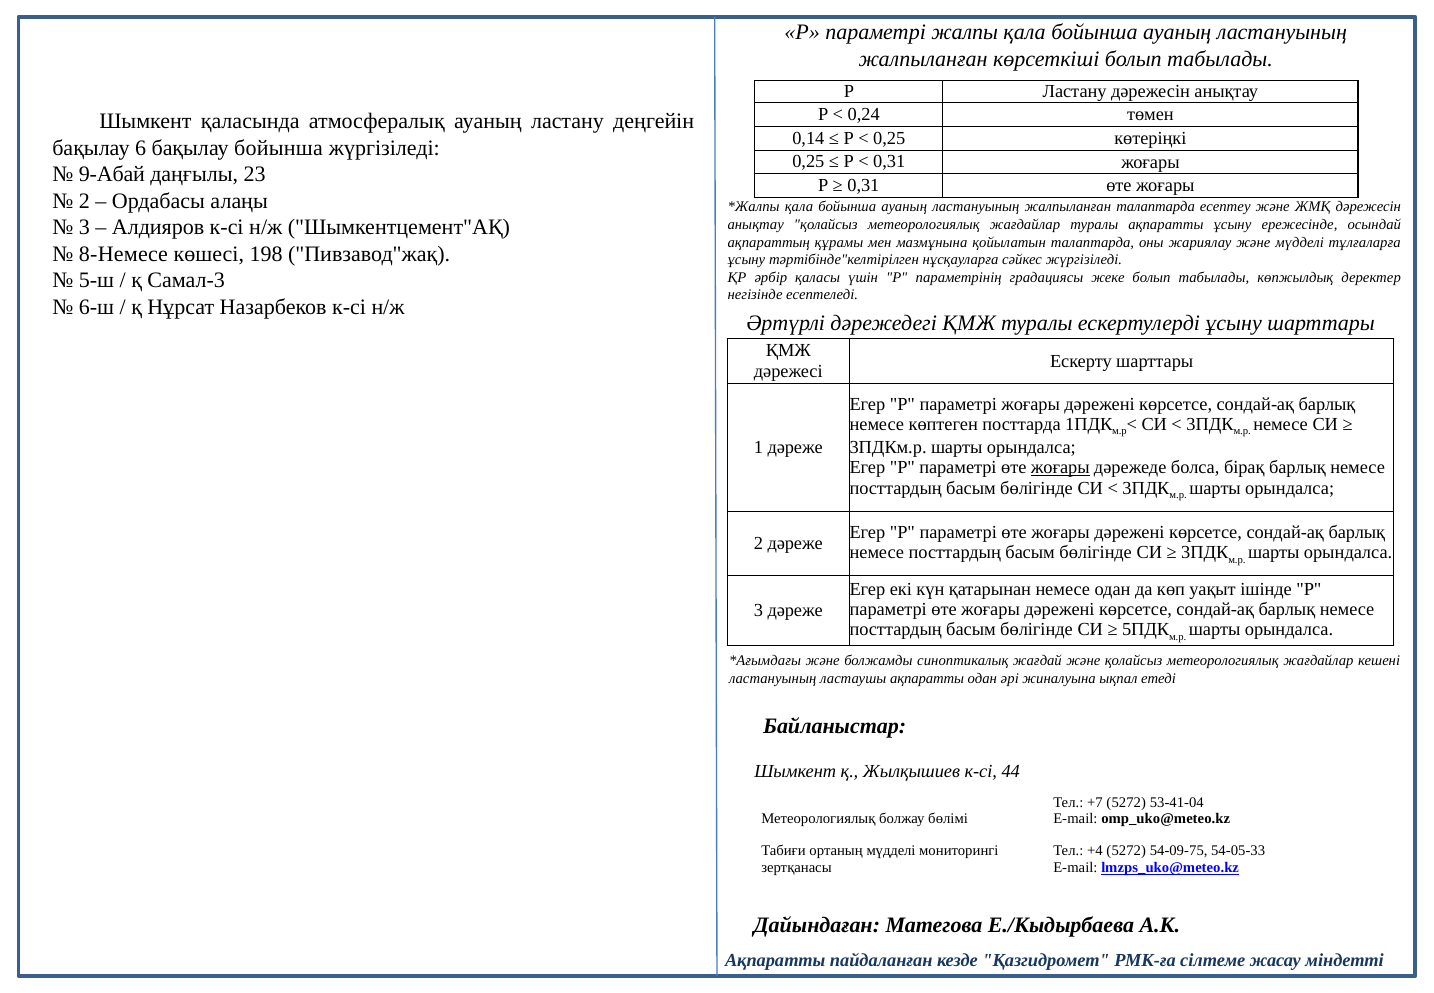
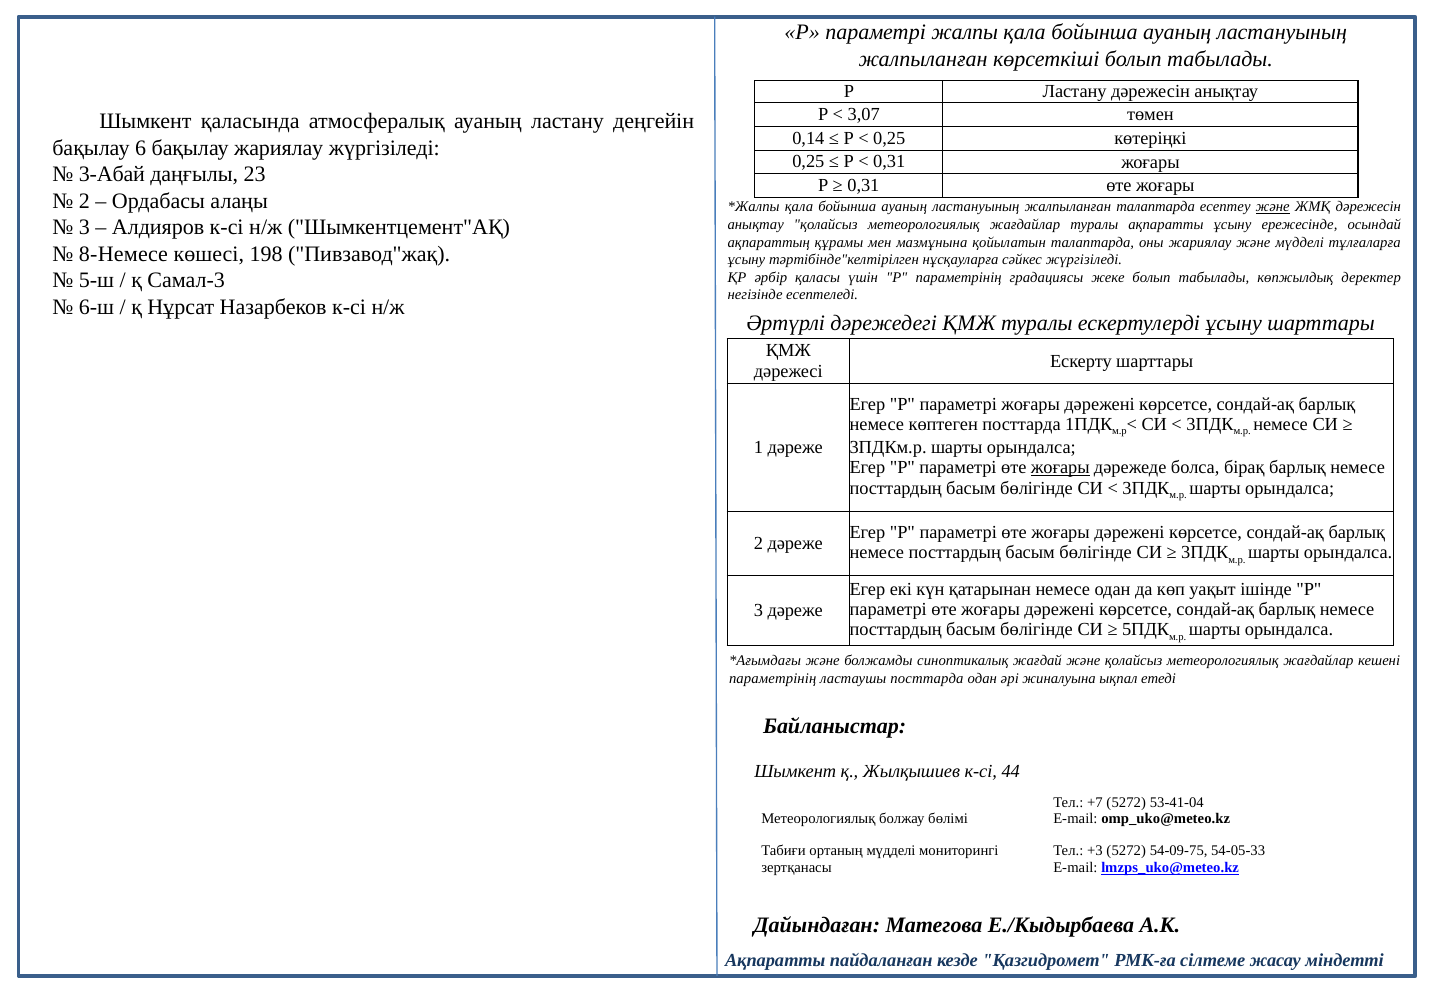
0,24: 0,24 -> 3,07 (864, 115)
бақылау бойынша: бойынша -> жариялау (279, 148)
9-Абай: 9-Абай -> 3-Абай (112, 174)
және underline: none -> present (1273, 207)
ластануының: ластануының -> параметрінің (773, 678)
ластаушы ақпаратты: ақпаратты -> посттарда (927, 678)
+4: +4 -> +3 (1095, 851)
